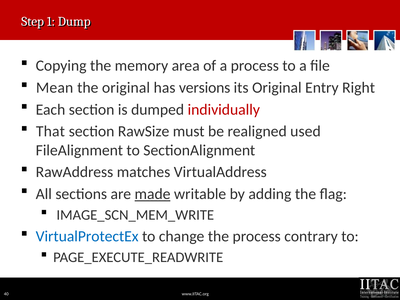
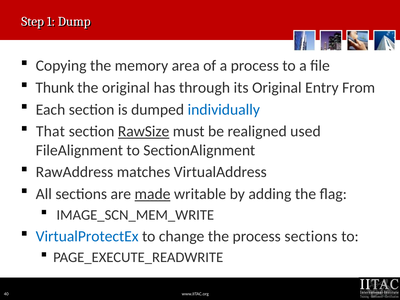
Mean: Mean -> Thunk (55, 88)
versions: versions -> through (205, 88)
Right: Right -> From (359, 88)
individually colour: red -> blue (224, 110)
RawSize underline: none -> present (144, 131)
process contrary: contrary -> sections (311, 236)
